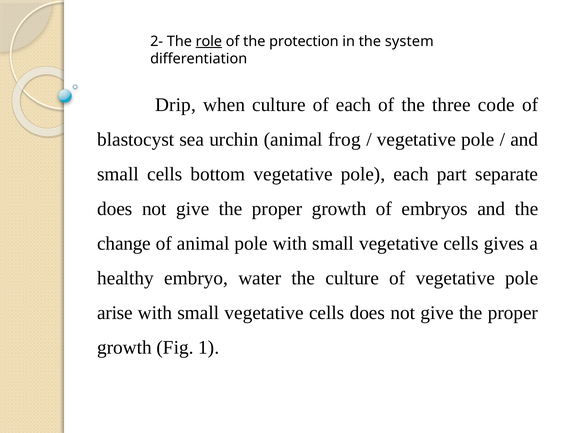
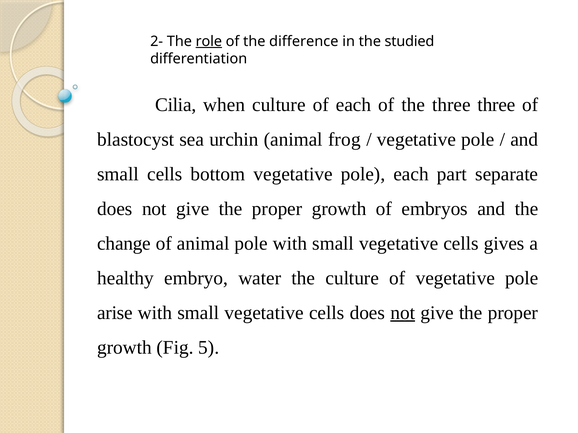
protection: protection -> difference (304, 41)
system: system -> studied (409, 41)
Drip: Drip -> Cilia (176, 105)
three code: code -> three (496, 105)
not underline: none -> present (403, 313)
1: 1 -> 5 (209, 348)
